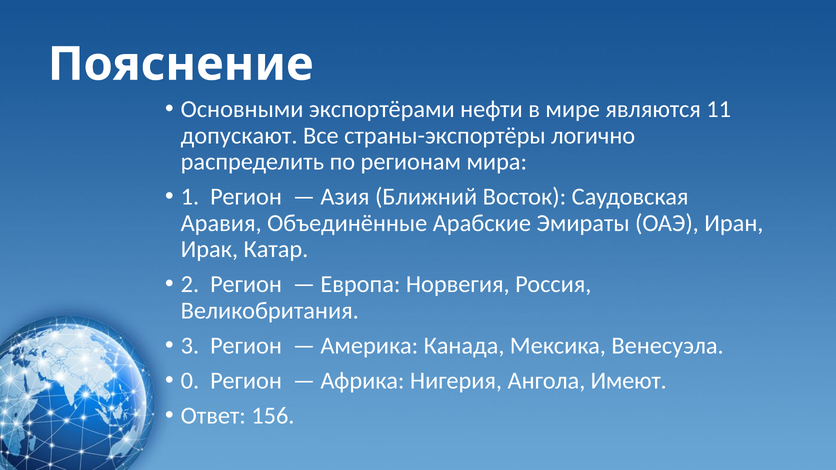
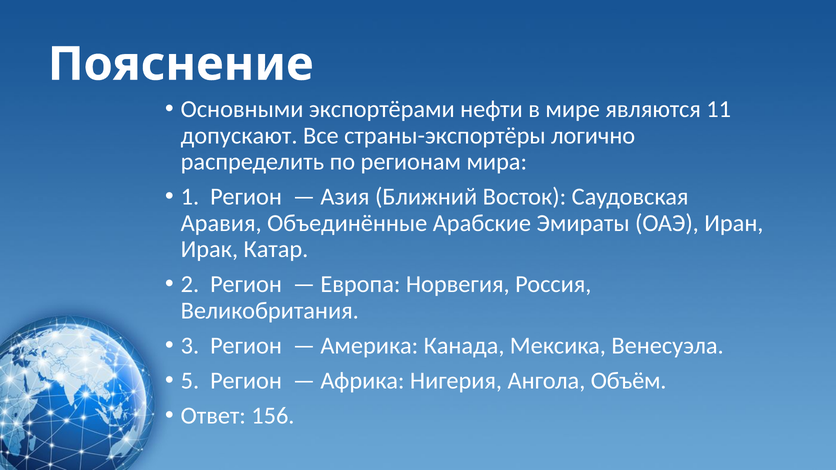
0: 0 -> 5 (190, 381)
Имеют: Имеют -> Объём (629, 381)
